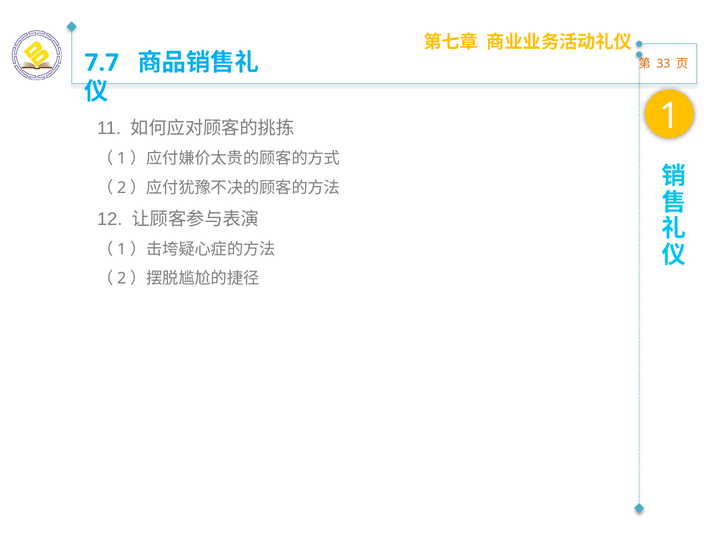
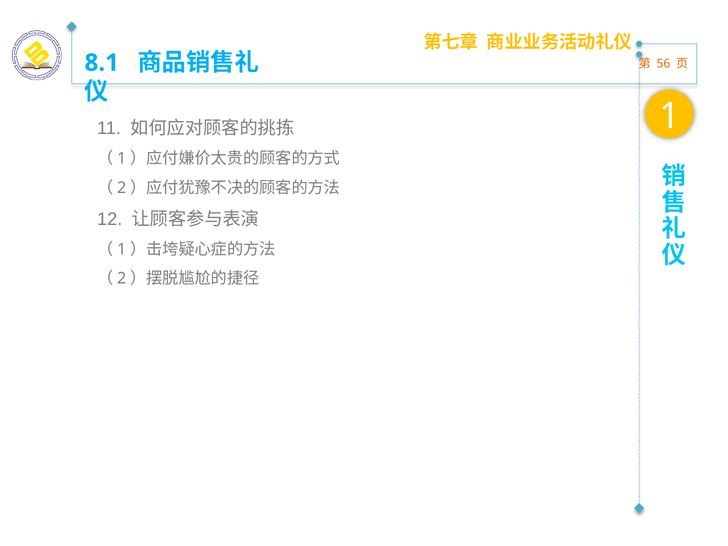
7.7: 7.7 -> 8.1 (102, 63)
33: 33 -> 56 (663, 64)
